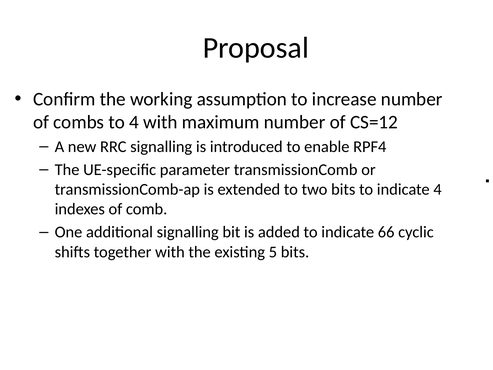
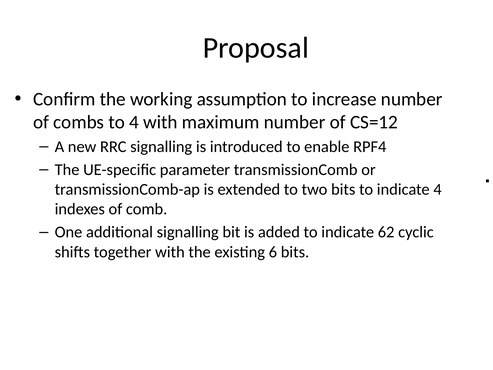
66: 66 -> 62 (386, 232)
5: 5 -> 6 (273, 252)
